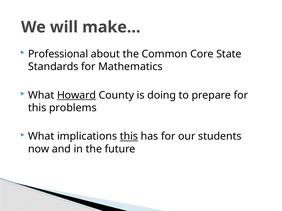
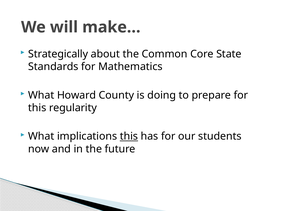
Professional: Professional -> Strategically (58, 54)
Howard underline: present -> none (77, 95)
problems: problems -> regularity (73, 108)
